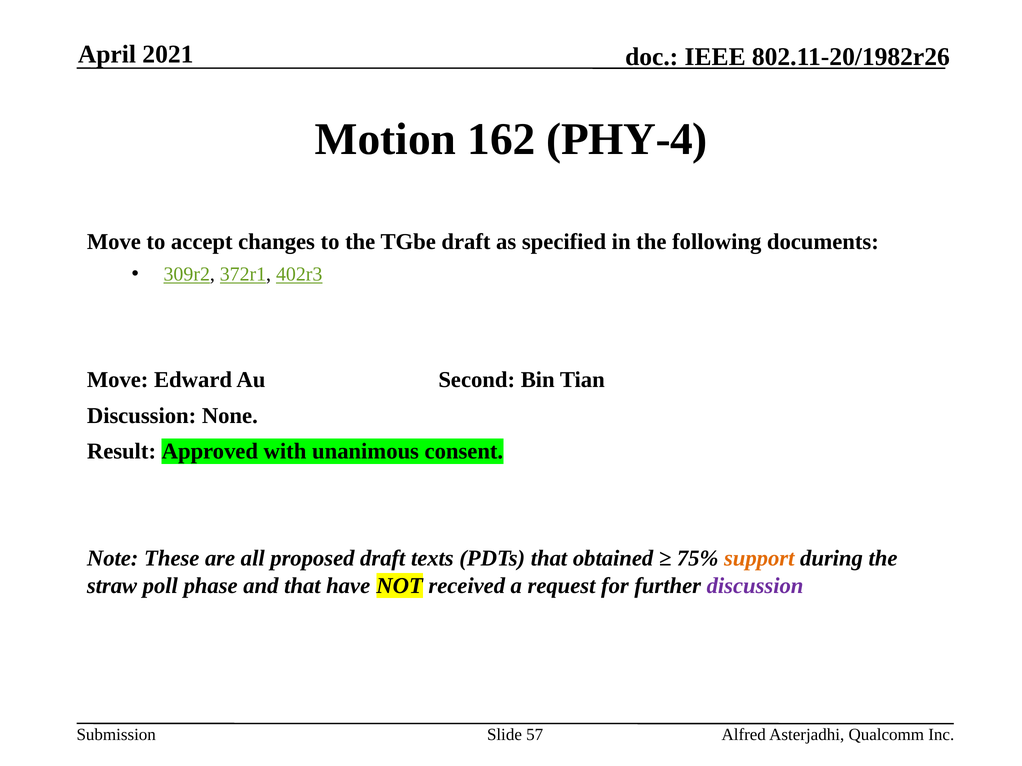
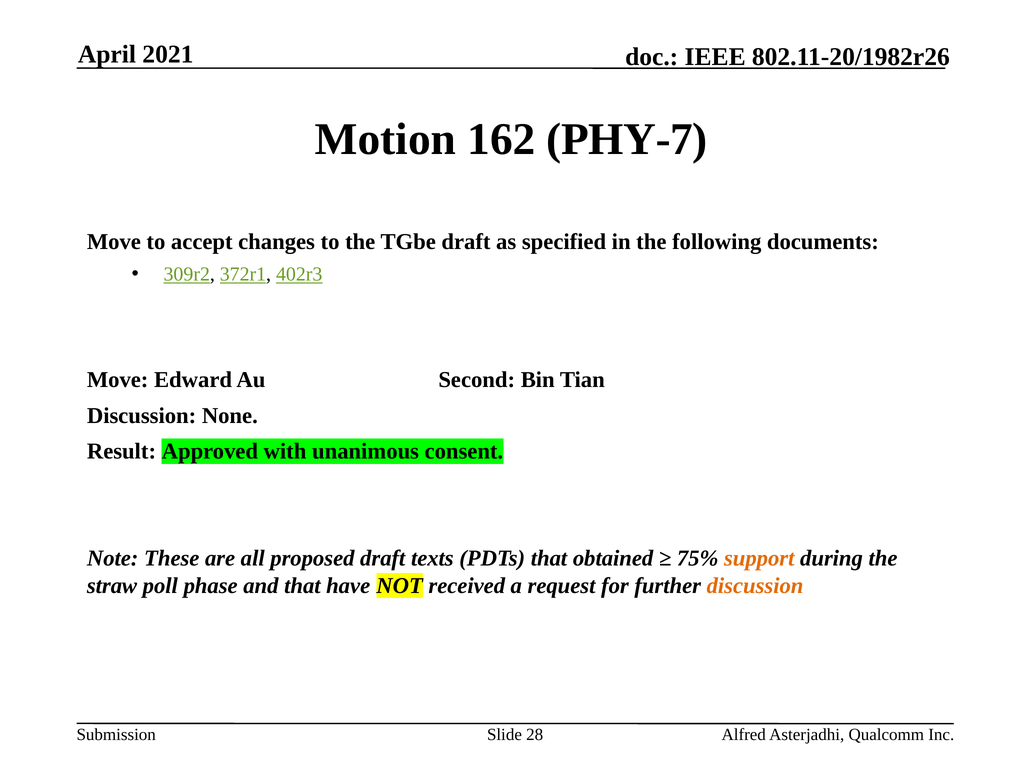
PHY-4: PHY-4 -> PHY-7 (627, 139)
discussion colour: purple -> orange (755, 586)
57: 57 -> 28 (535, 735)
